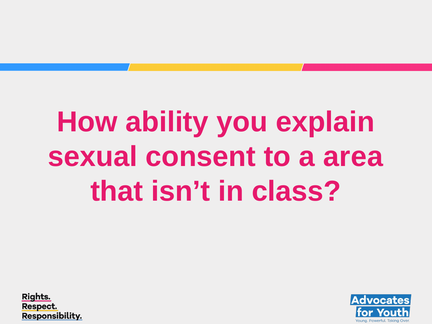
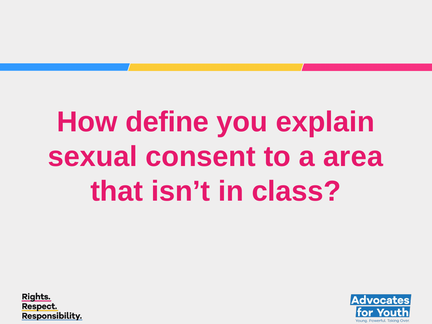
ability: ability -> define (167, 122)
